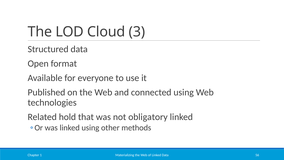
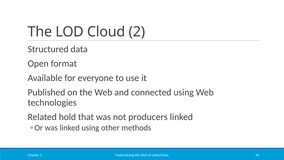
3: 3 -> 2 (137, 32)
obligatory: obligatory -> producers (148, 117)
